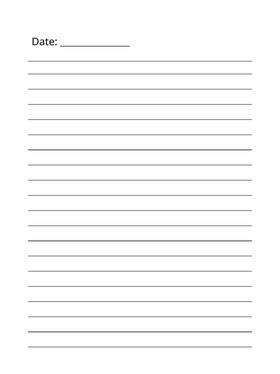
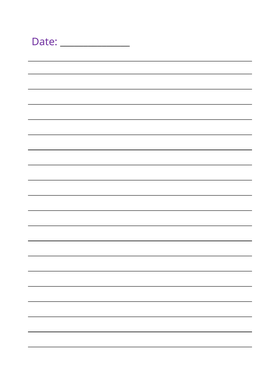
Date colour: black -> purple (45, 42)
